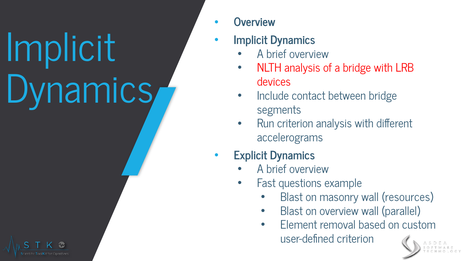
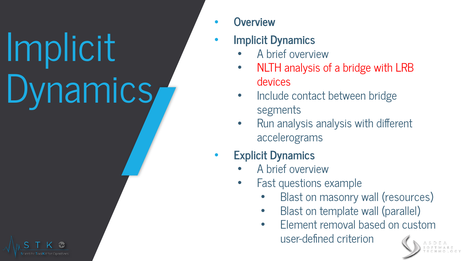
Run criterion: criterion -> analysis (295, 124)
on overview: overview -> template (339, 212)
